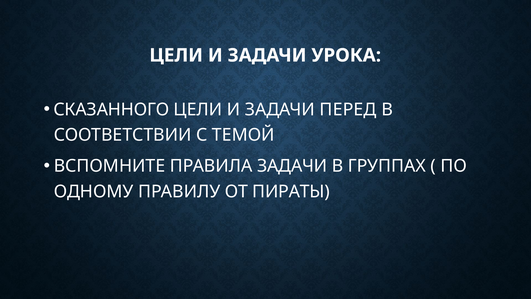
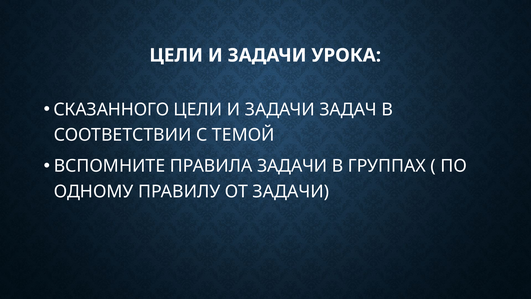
ПЕРЕД: ПЕРЕД -> ЗАДАЧ (348, 109)
ОТ ПИРАТЫ: ПИРАТЫ -> ЗАДАЧИ (291, 191)
